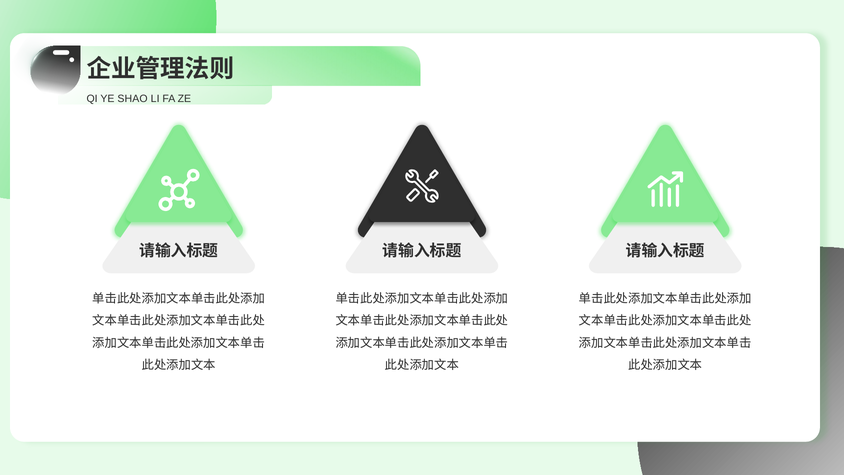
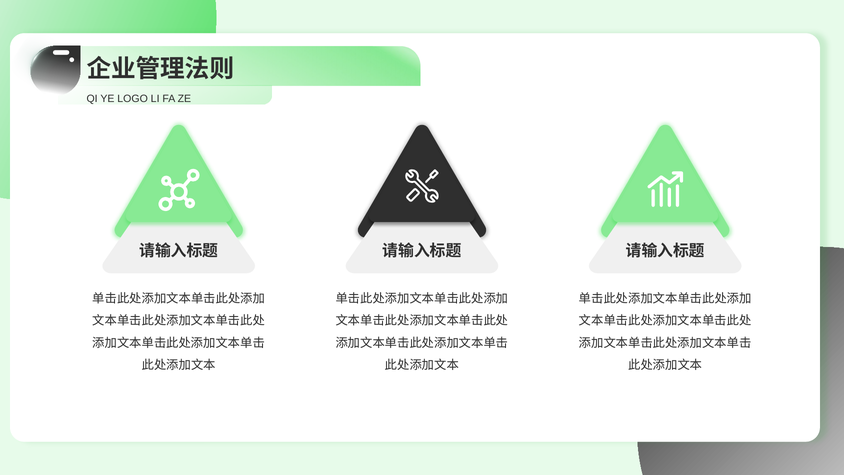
SHAO: SHAO -> LOGO (133, 99)
